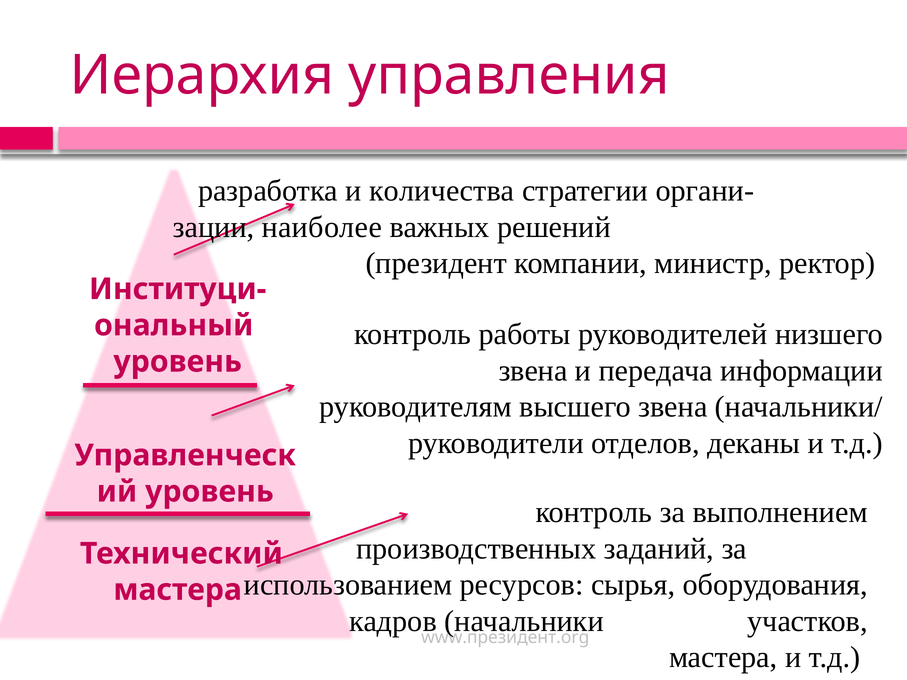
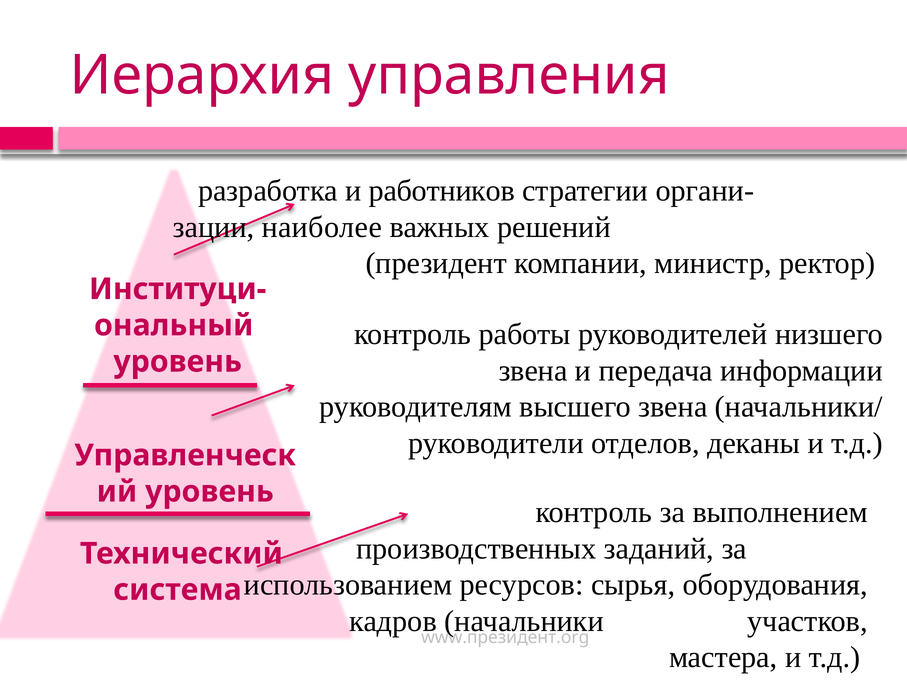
количества: количества -> работников (442, 191)
мастера: мастера -> система (177, 590)
